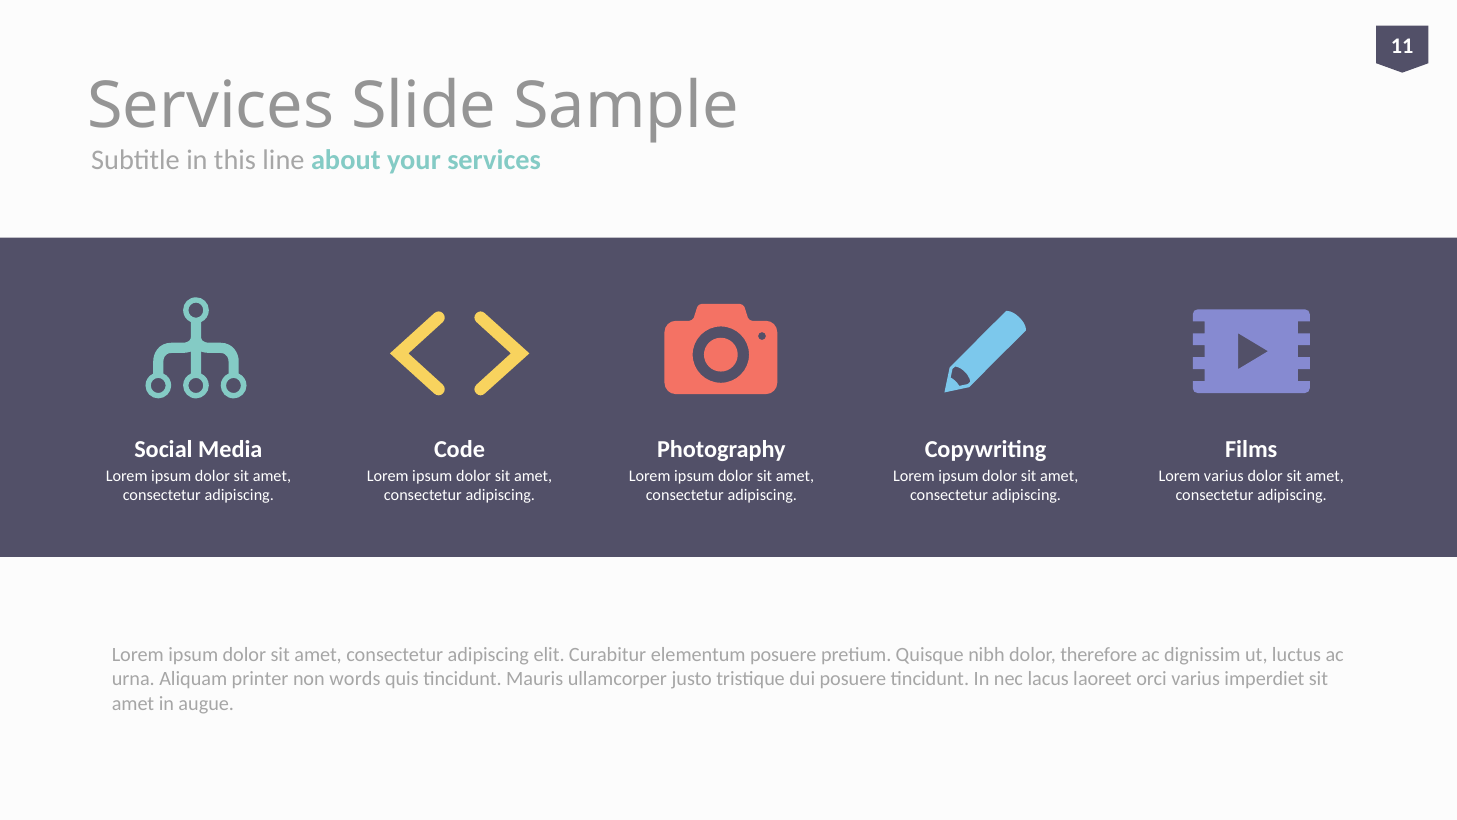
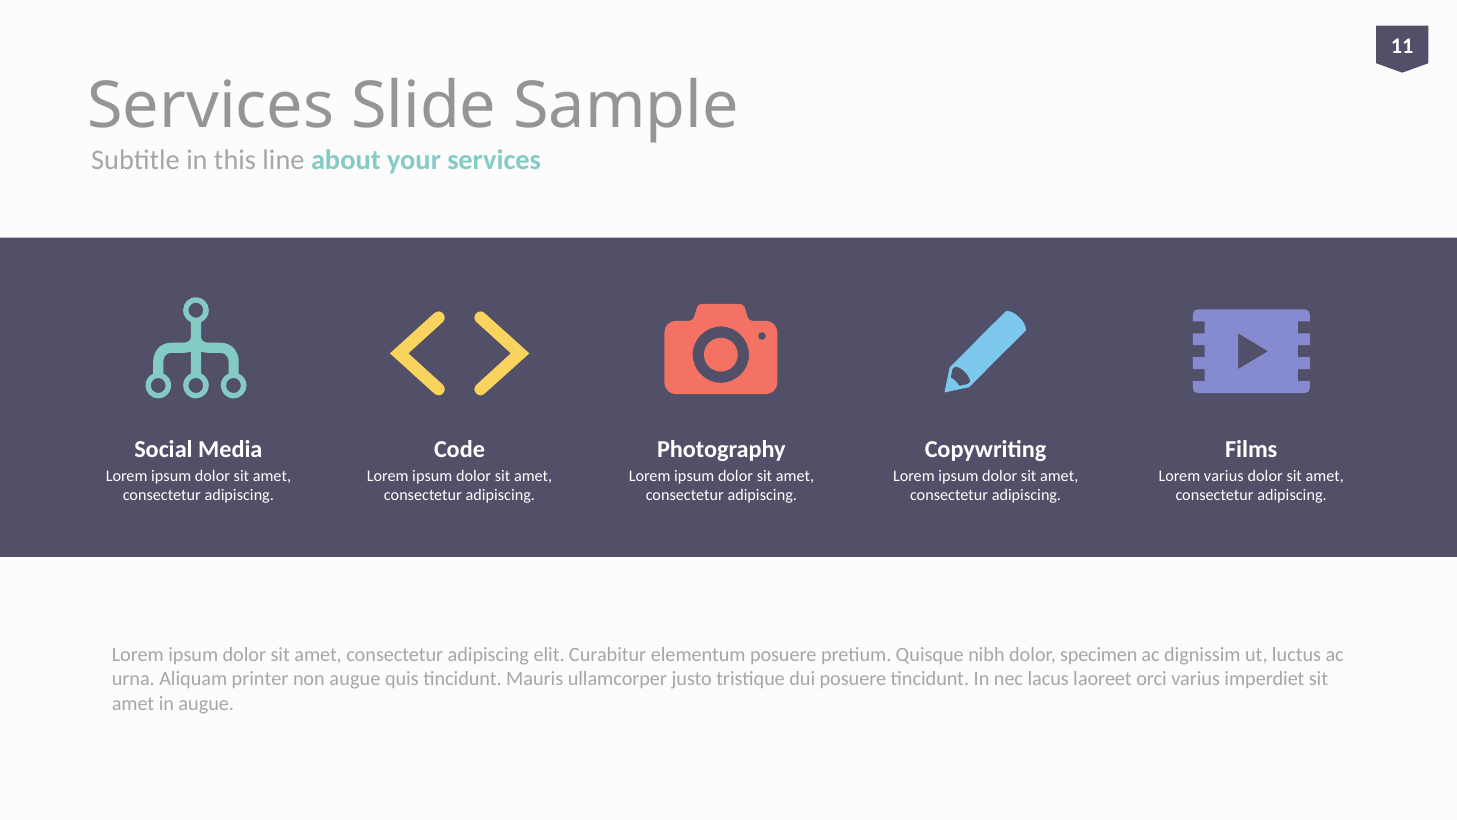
therefore: therefore -> specimen (1099, 655)
non words: words -> augue (355, 679)
